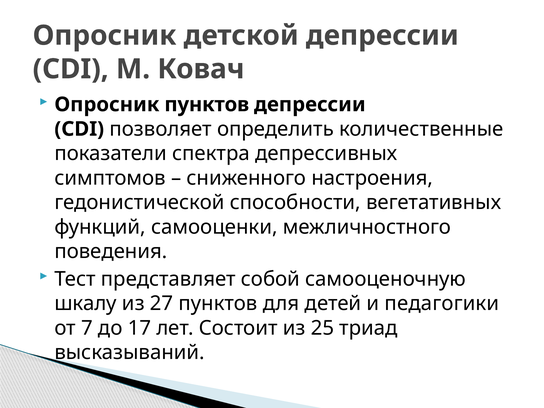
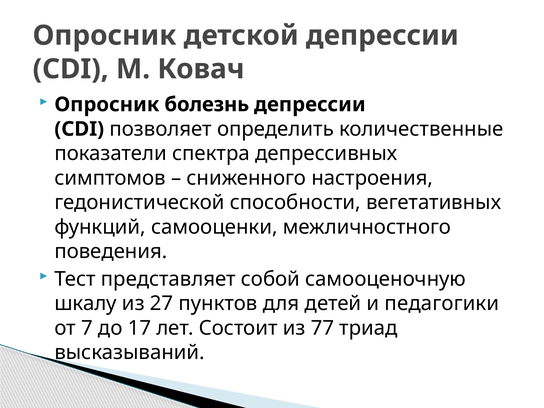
Опросник пунктов: пунктов -> болезнь (207, 105)
25: 25 -> 77 (322, 328)
